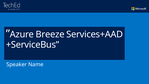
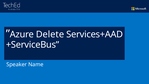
Breeze: Breeze -> Delete (50, 34)
